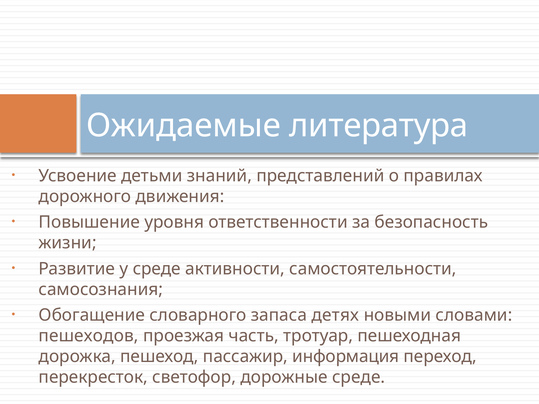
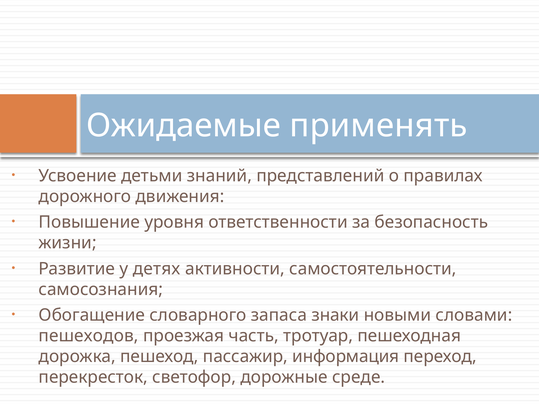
литература: литература -> применять (379, 126)
у среде: среде -> детях (157, 269)
детях: детях -> знаки (335, 315)
